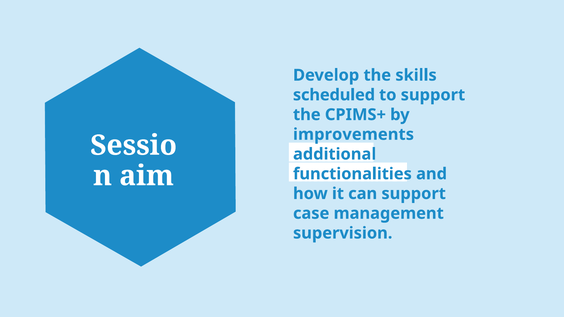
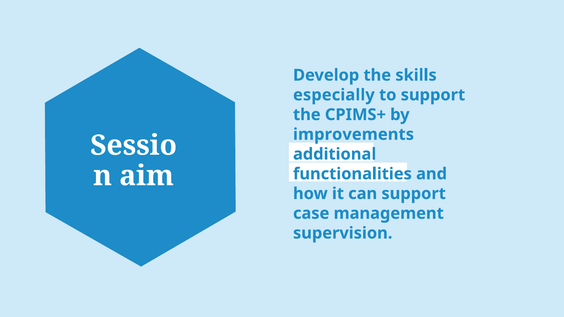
scheduled: scheduled -> especially (334, 95)
